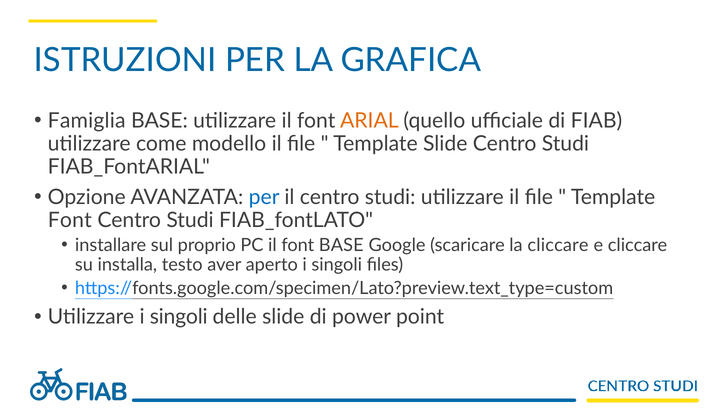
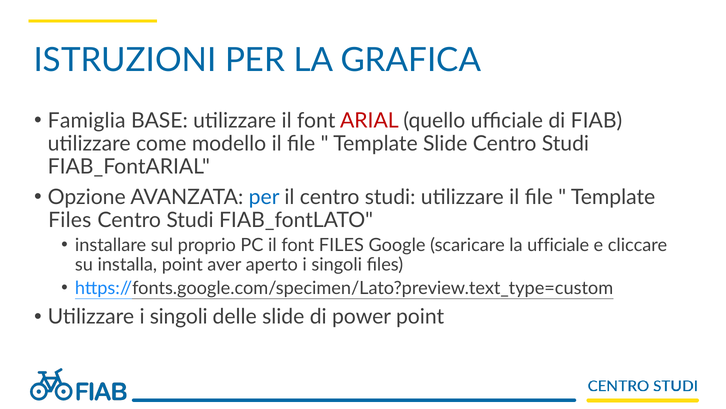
ARIAL colour: orange -> red (369, 121)
Font: Font -> Files (70, 220)
font BASE: BASE -> FILES (341, 245)
la cliccare: cliccare -> ufficiale (558, 245)
installa testo: testo -> point (182, 264)
